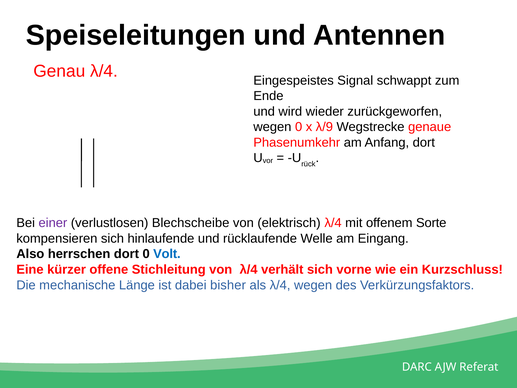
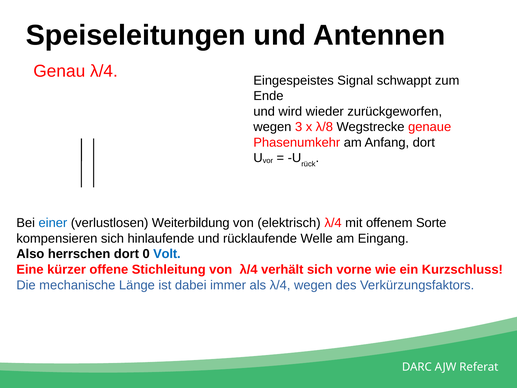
wegen 0: 0 -> 3 (299, 127)
λ/9: λ/9 -> λ/8 (324, 127)
einer colour: purple -> blue (53, 223)
Blechscheibe: Blechscheibe -> Weiterbildung (191, 223)
bisher: bisher -> immer (228, 285)
